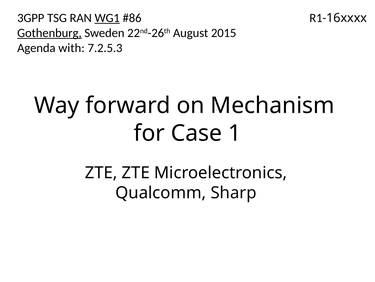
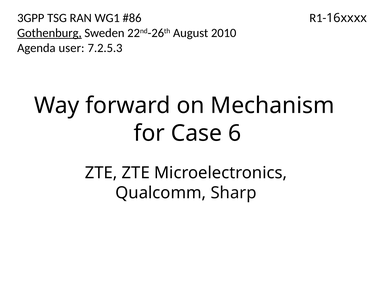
WG1 underline: present -> none (107, 18)
2015: 2015 -> 2010 (224, 33)
with: with -> user (72, 48)
1: 1 -> 6 (235, 133)
